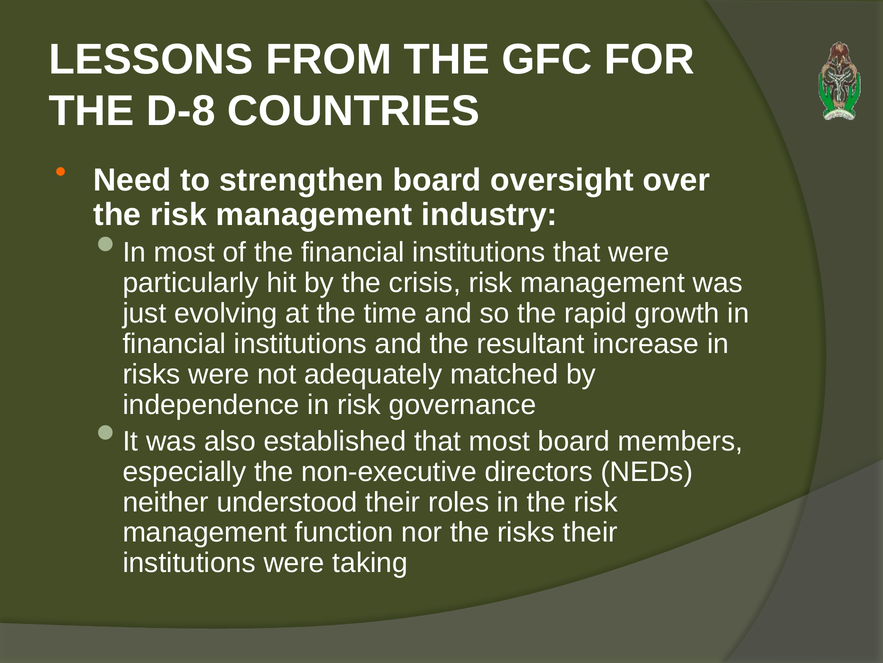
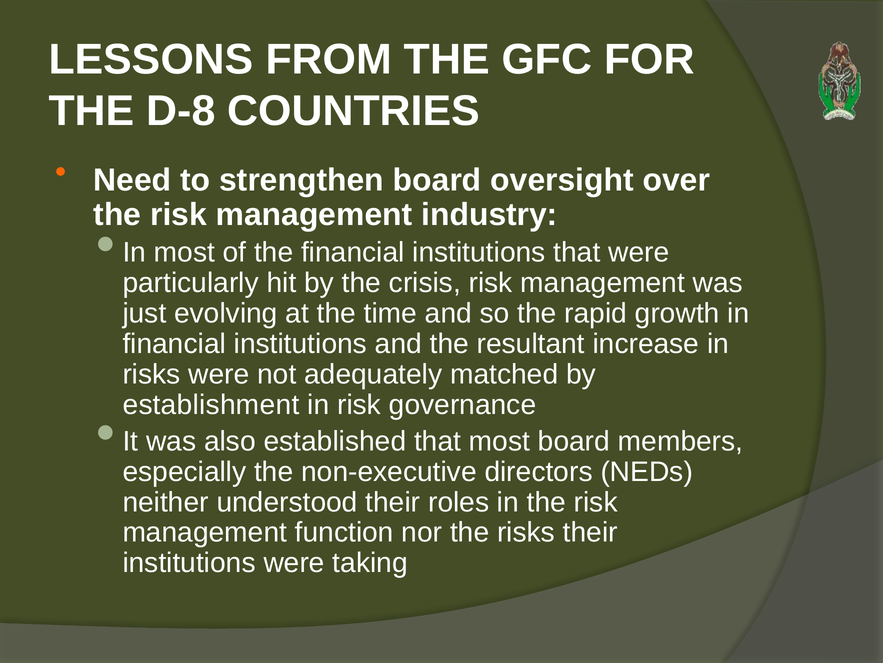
independence: independence -> establishment (211, 405)
